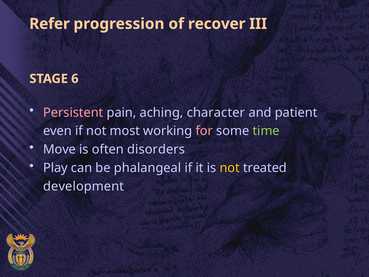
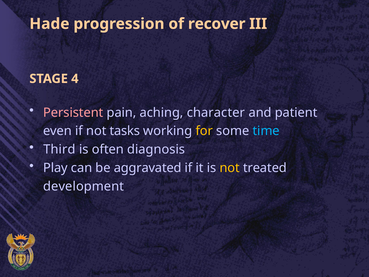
Refer: Refer -> Hade (49, 24)
6: 6 -> 4 (75, 79)
most: most -> tasks (125, 131)
for colour: pink -> yellow (204, 131)
time colour: light green -> light blue (266, 131)
Move: Move -> Third (59, 149)
disorders: disorders -> diagnosis (156, 149)
phalangeal: phalangeal -> aggravated (148, 168)
